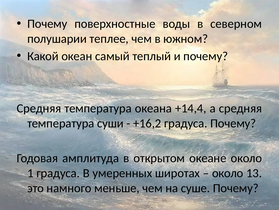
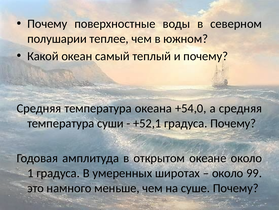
+14,4: +14,4 -> +54,0 (191, 108)
+16,2: +16,2 -> +52,1 (147, 123)
13: 13 -> 99 (254, 173)
